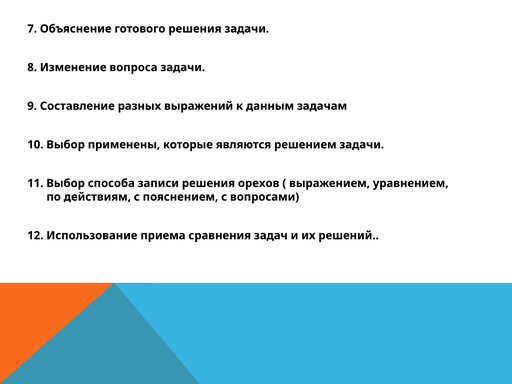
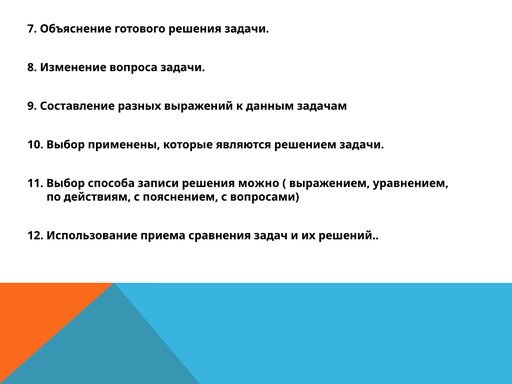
орехов: орехов -> можно (259, 183)
